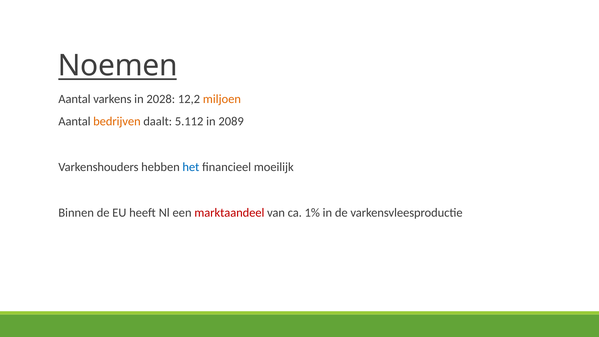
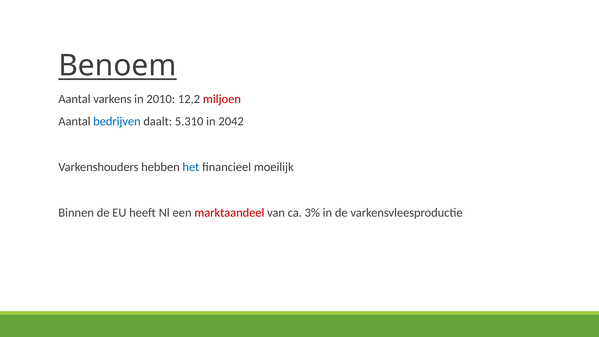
Noemen: Noemen -> Benoem (118, 66)
2028: 2028 -> 2010 (161, 99)
miljoen colour: orange -> red (222, 99)
bedrijven colour: orange -> blue (117, 121)
5.112: 5.112 -> 5.310 (189, 121)
2089: 2089 -> 2042 (231, 121)
1%: 1% -> 3% (312, 213)
